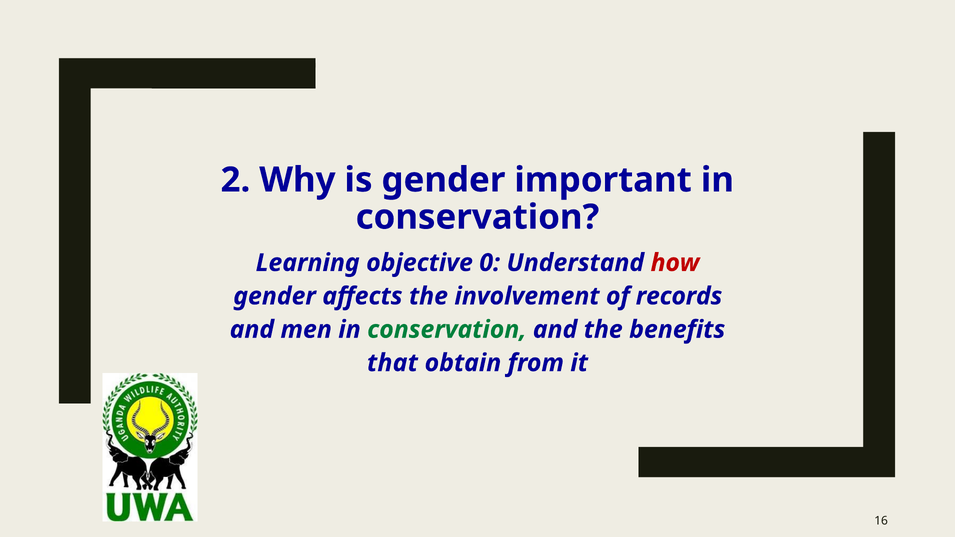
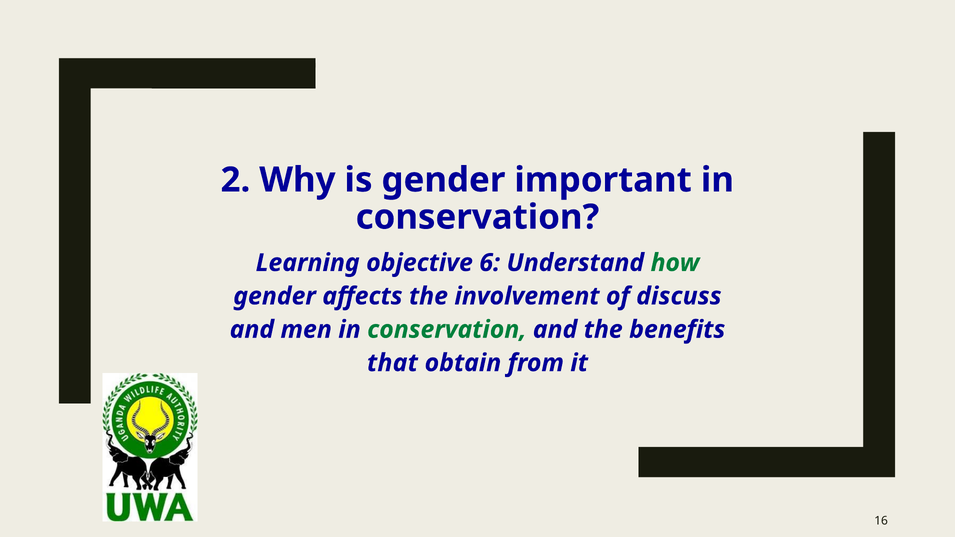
0: 0 -> 6 (490, 263)
how colour: red -> green (675, 263)
records: records -> discuss (679, 296)
